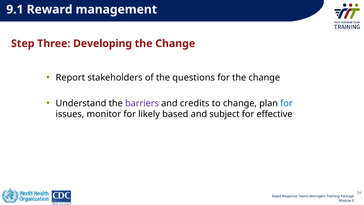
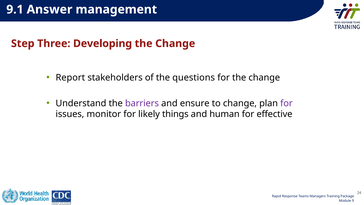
Reward: Reward -> Answer (50, 9)
credits: credits -> ensure (195, 103)
for colour: blue -> purple (286, 103)
based: based -> things (175, 114)
subject: subject -> human (225, 114)
